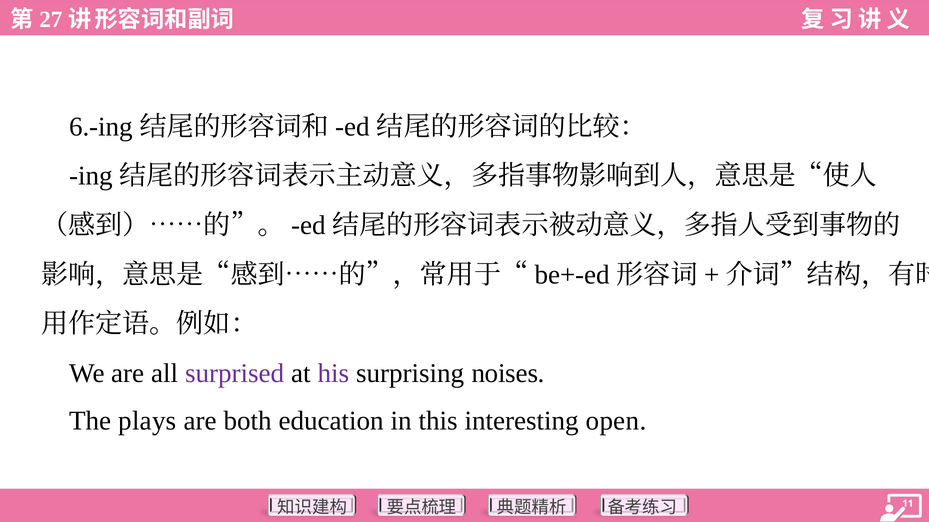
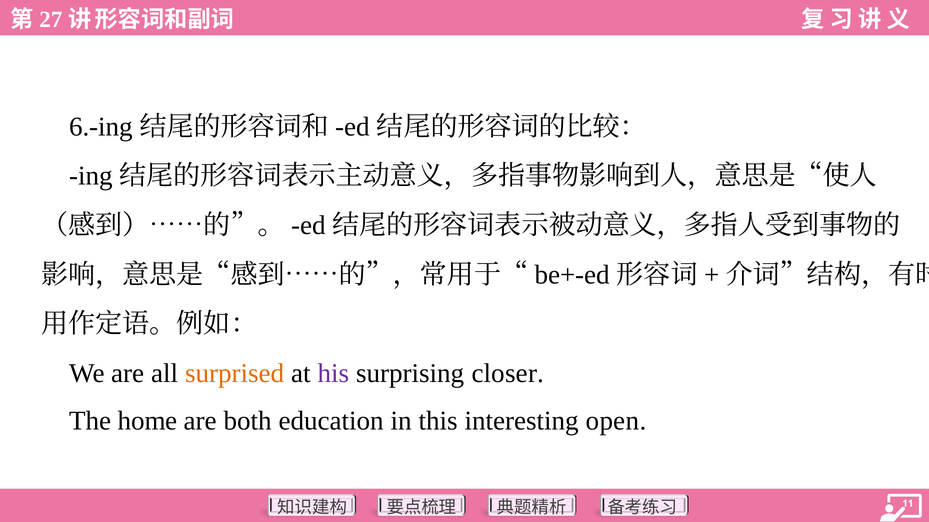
surprised colour: purple -> orange (235, 374)
noises: noises -> closer (508, 374)
plays: plays -> home (148, 421)
